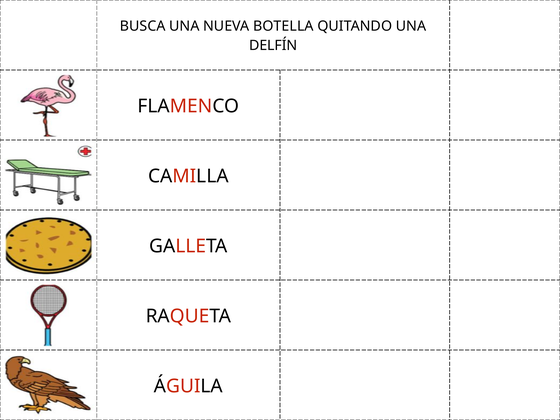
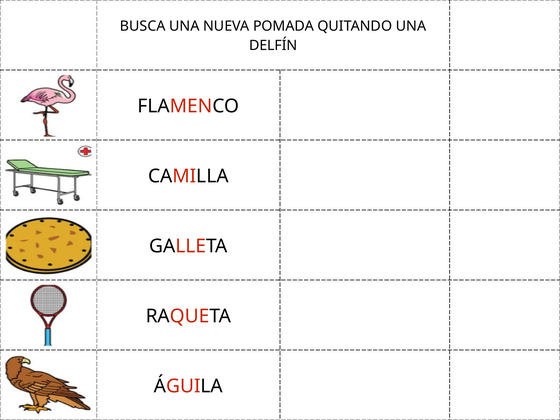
BOTELLA: BOTELLA -> POMADA (283, 26)
